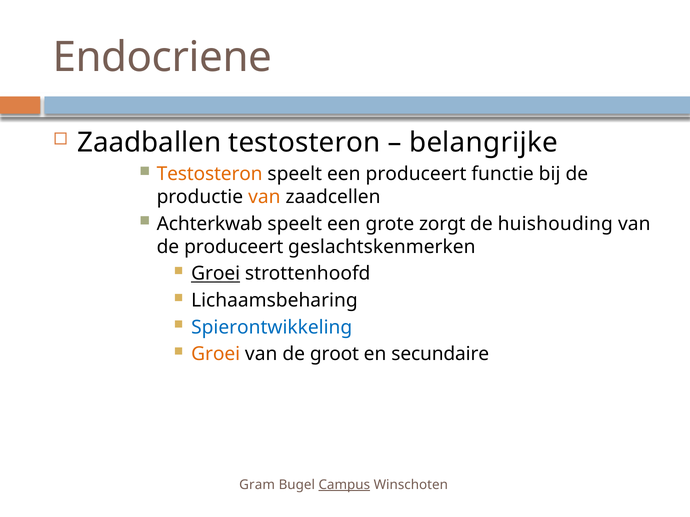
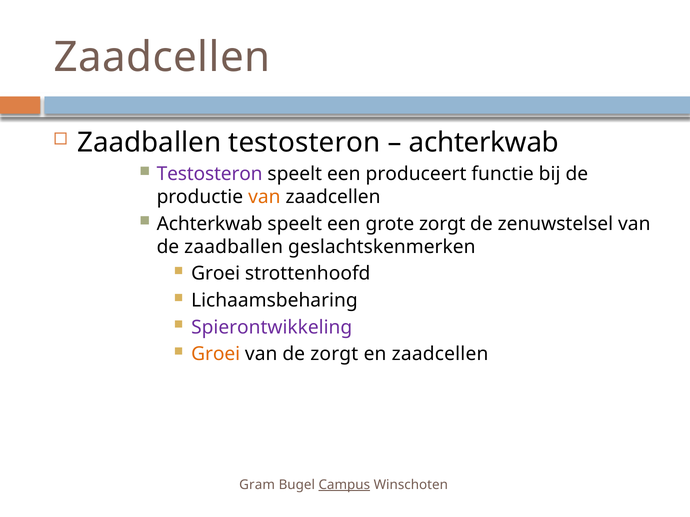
Endocriene: Endocriene -> Zaadcellen (162, 58)
belangrijke: belangrijke -> achterkwab (484, 143)
Testosteron colour: orange -> purple (210, 174)
huishouding: huishouding -> zenuwstelsel (555, 224)
de produceert: produceert -> zaadballen (234, 247)
Groei underline: present -> none (216, 274)
Spierontwikkeling colour: blue -> purple (272, 328)
de groot: groot -> zorgt (334, 354)
en secundaire: secundaire -> zaadcellen (440, 354)
